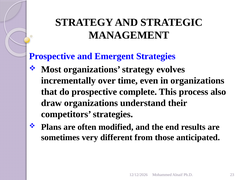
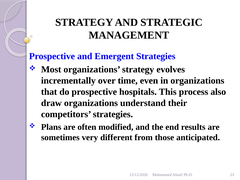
complete: complete -> hospitals (138, 92)
